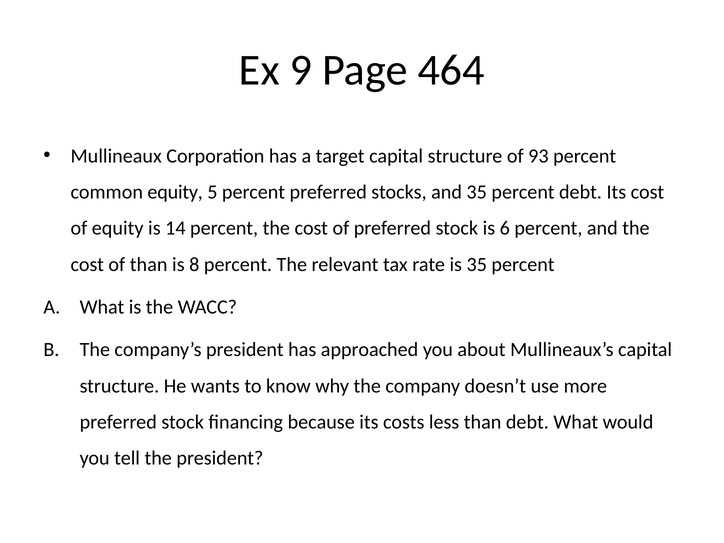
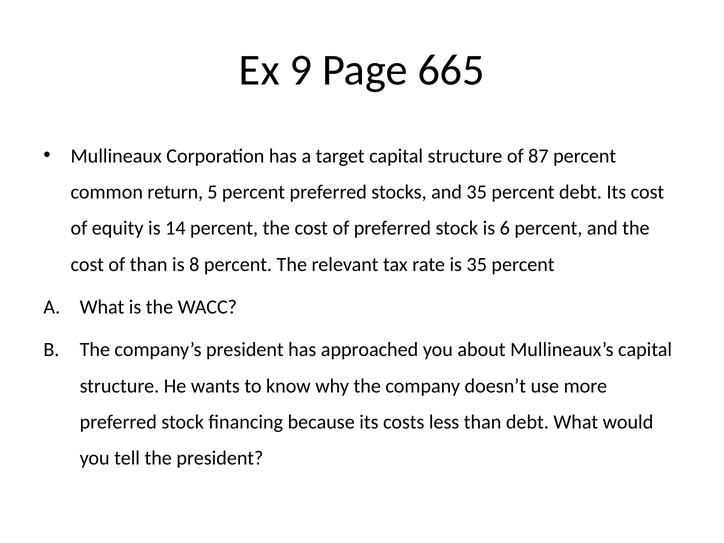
464: 464 -> 665 (451, 70)
93: 93 -> 87 (538, 156)
common equity: equity -> return (175, 192)
